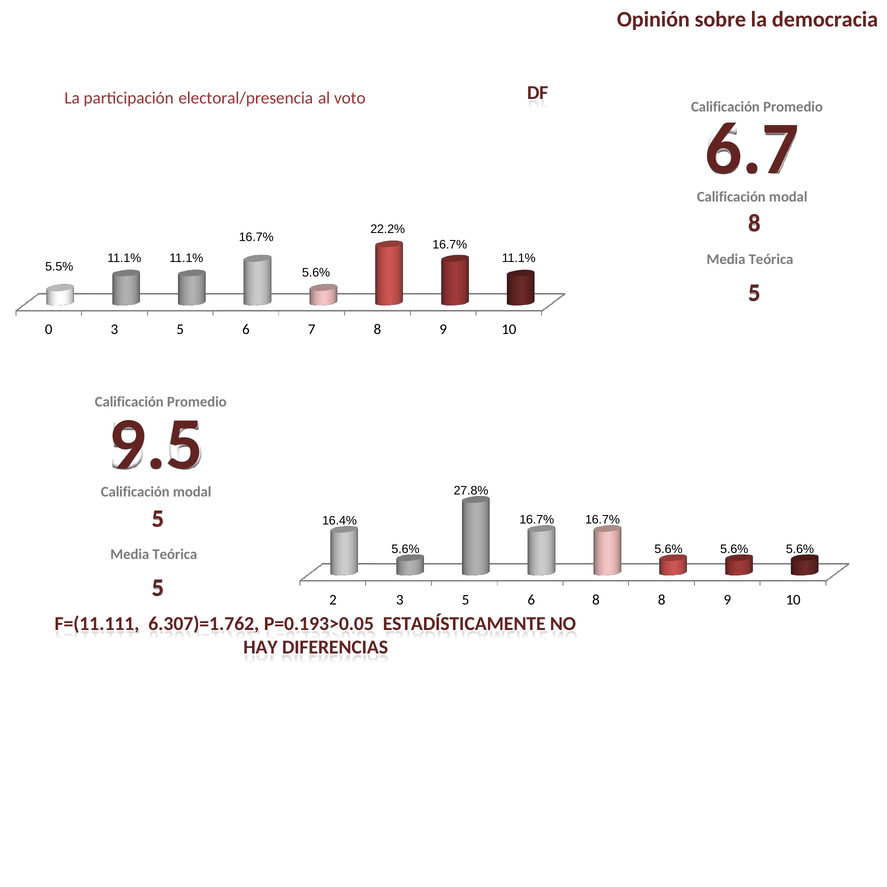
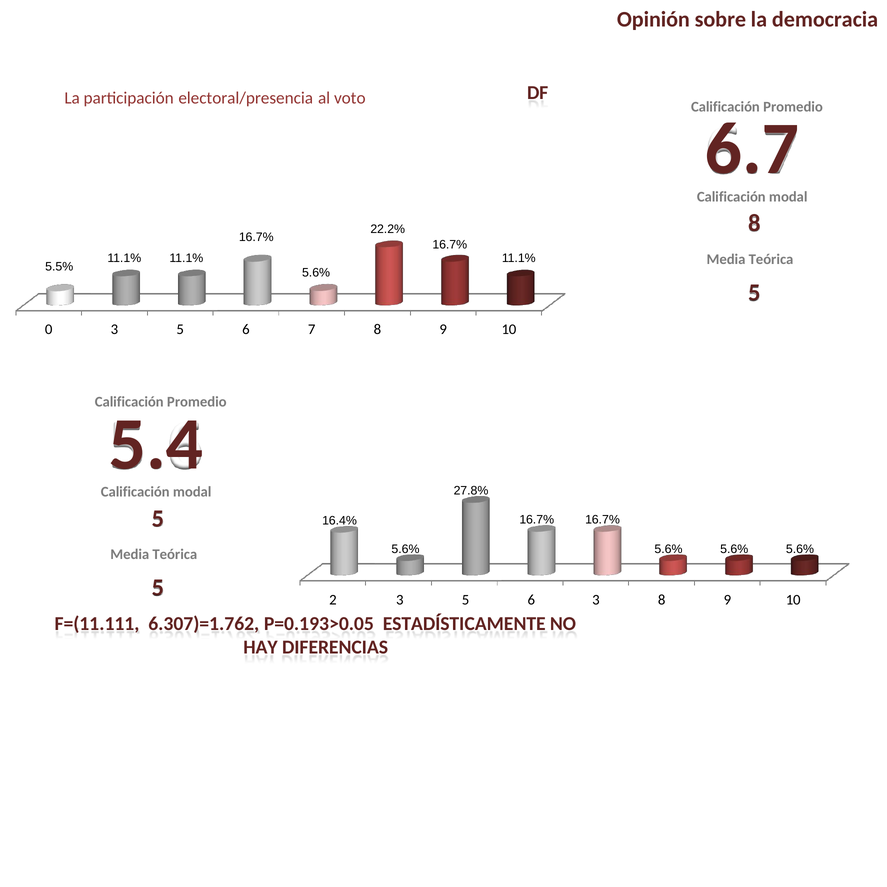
9.5: 9.5 -> 5.4 (156, 444)
6 8: 8 -> 3 (596, 600)
